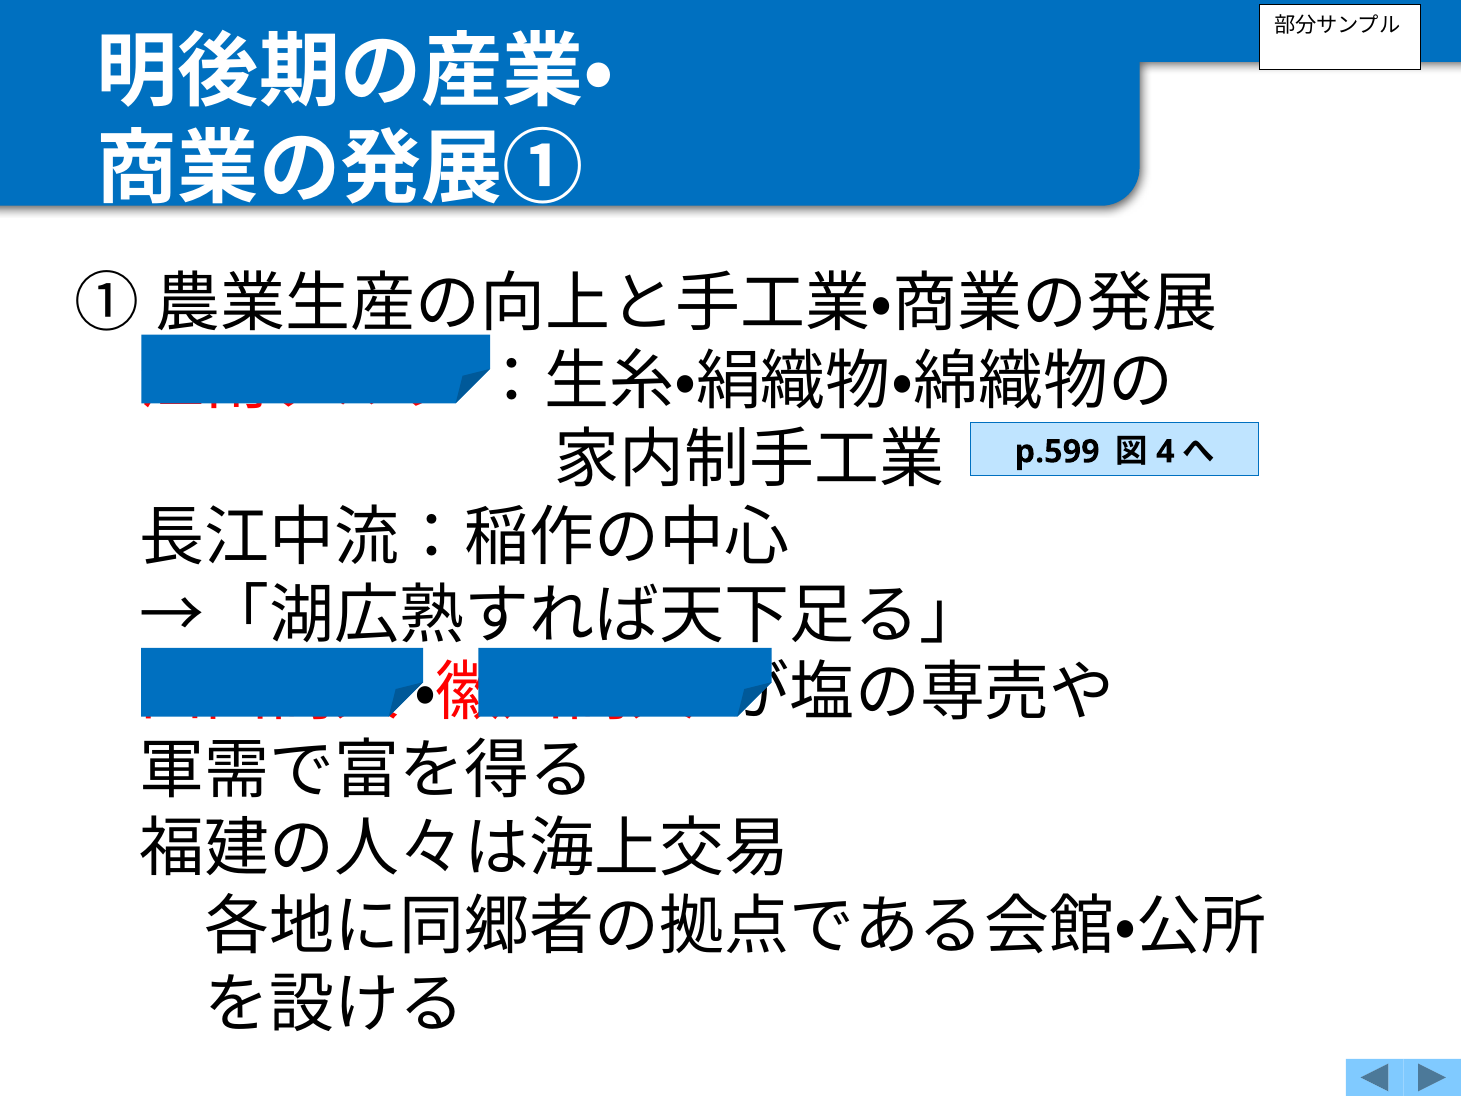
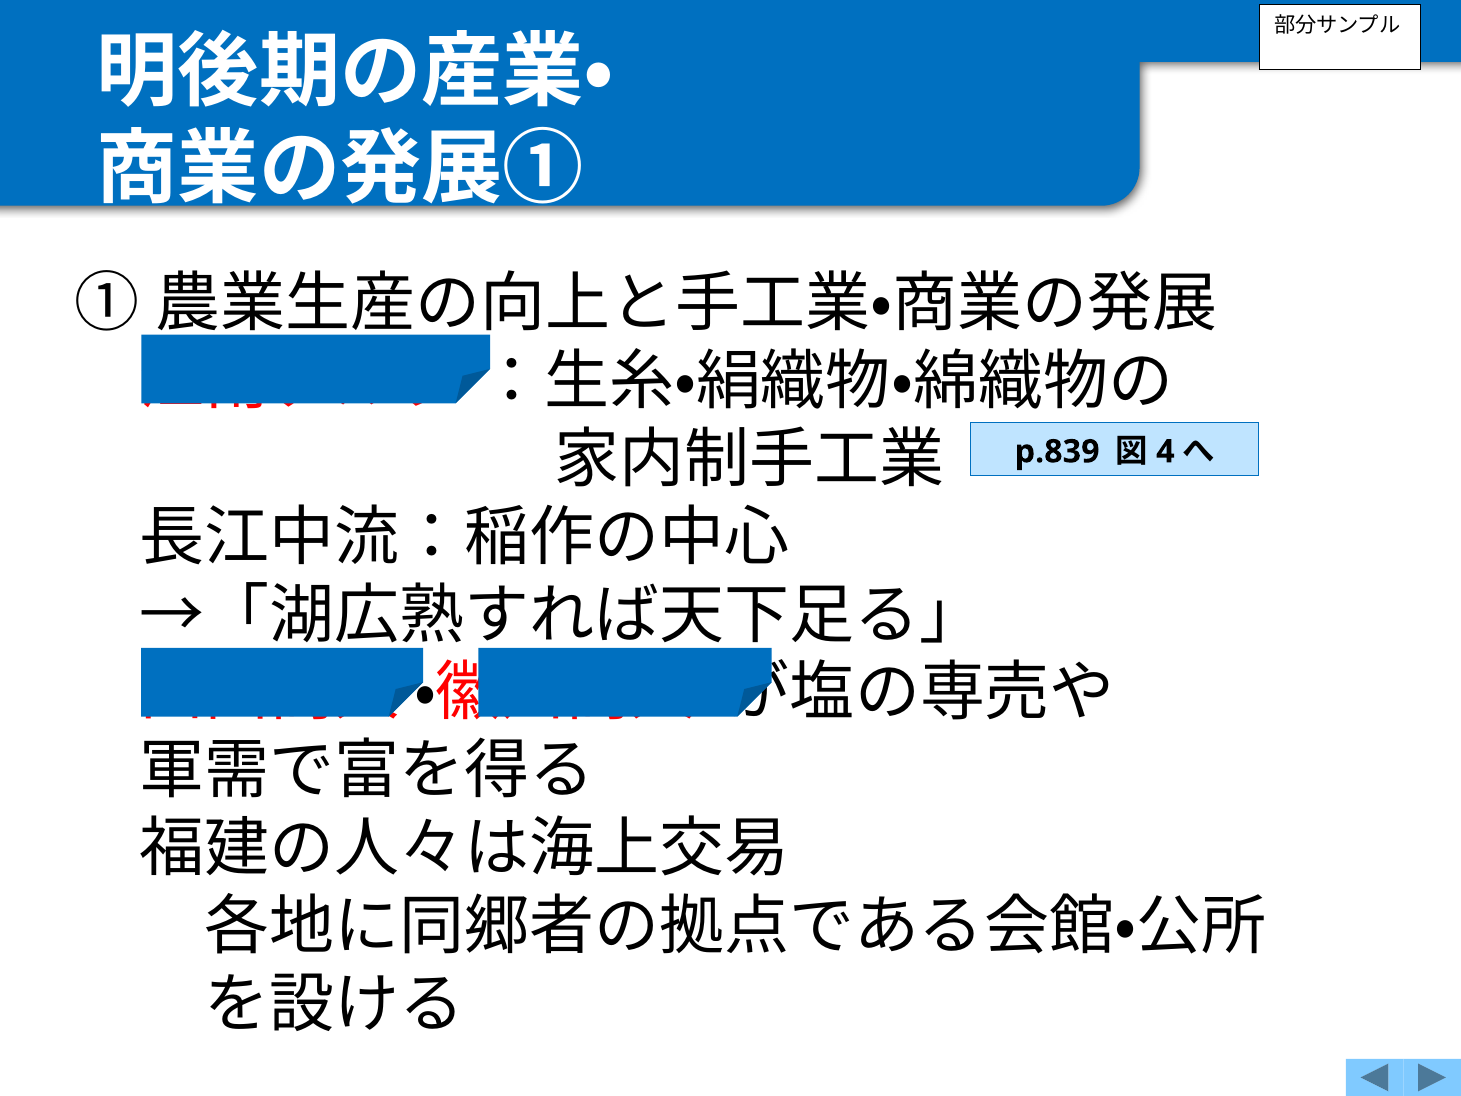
p.599: p.599 -> p.839 (1057, 452)
